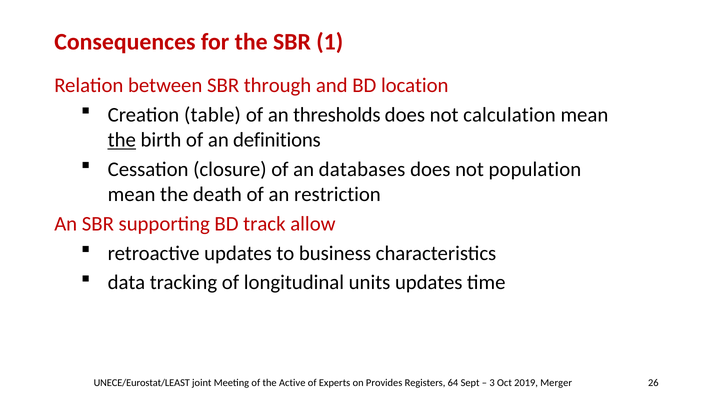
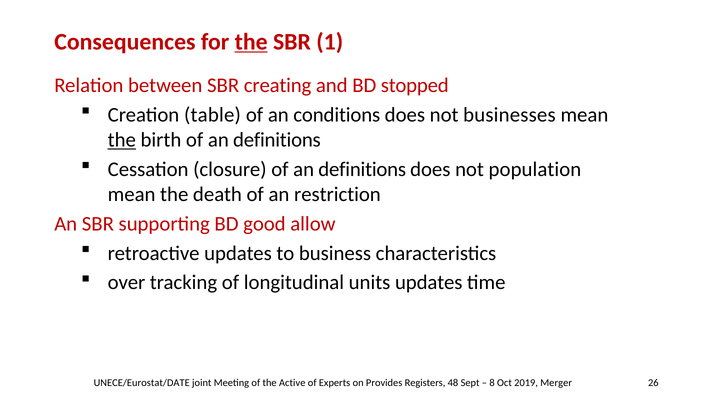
the underline: none -> present (251, 42)
through: through -> creating (278, 86)
location: location -> stopped (415, 86)
thresholds: thresholds -> conditions (337, 115)
calculation: calculation -> businesses (509, 115)
closure of an databases: databases -> definitions (362, 169)
track: track -> good (264, 224)
data: data -> over (126, 283)
UNECE/Eurostat/LEAST: UNECE/Eurostat/LEAST -> UNECE/Eurostat/DATE (142, 383)
64: 64 -> 48 (453, 383)
3: 3 -> 8 (492, 383)
